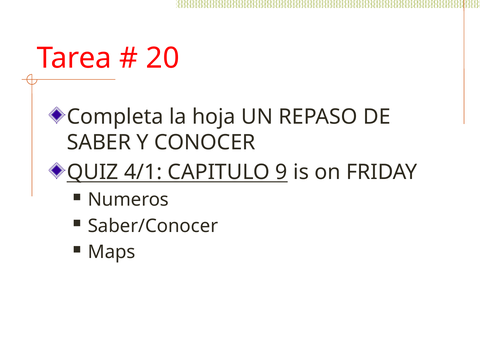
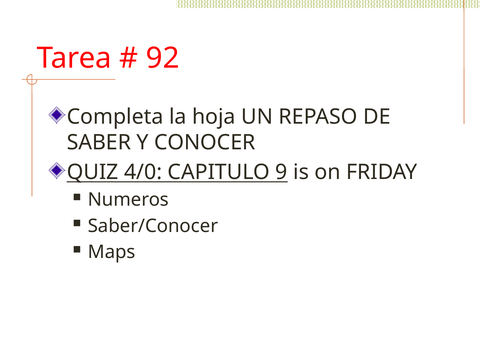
20: 20 -> 92 (163, 58)
4/1: 4/1 -> 4/0 (143, 172)
